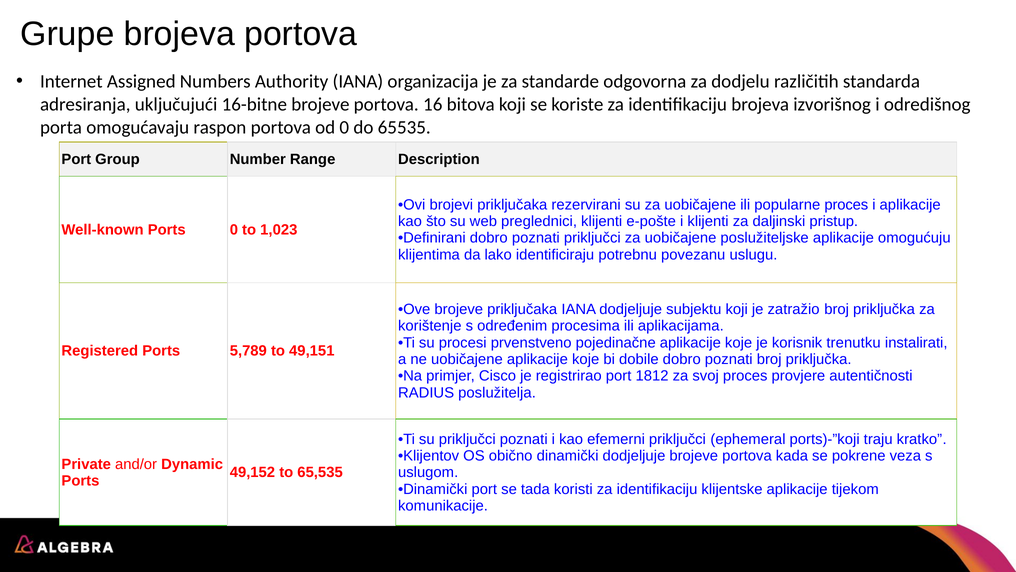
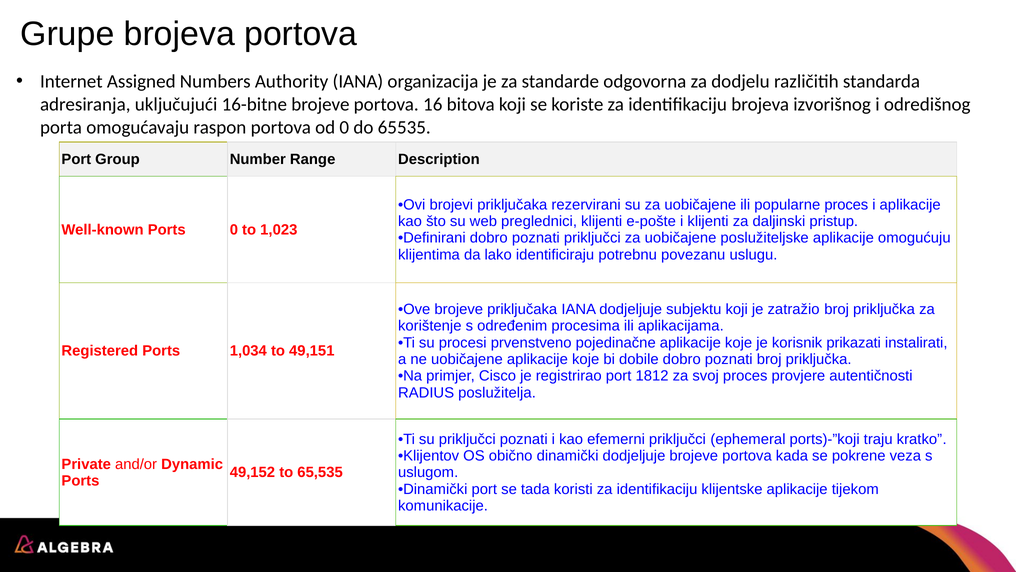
trenutku: trenutku -> prikazati (854, 342)
5,789: 5,789 -> 1,034 (248, 351)
